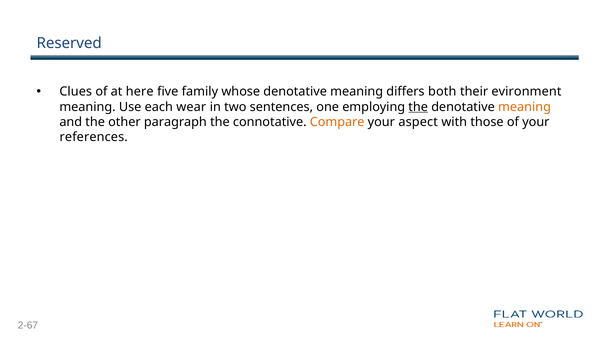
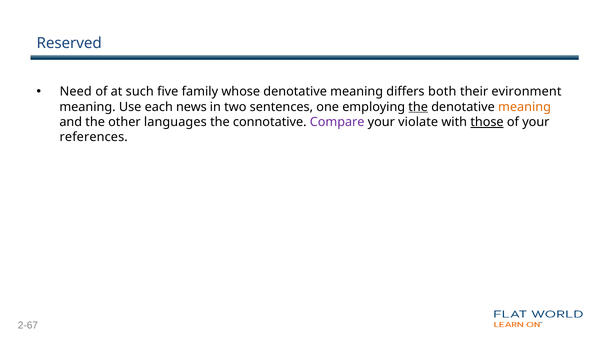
Clues: Clues -> Need (76, 92)
here: here -> such (140, 92)
wear: wear -> news (191, 107)
paragraph: paragraph -> languages (175, 122)
Compare colour: orange -> purple (337, 122)
aspect: aspect -> violate (418, 122)
those underline: none -> present (487, 122)
